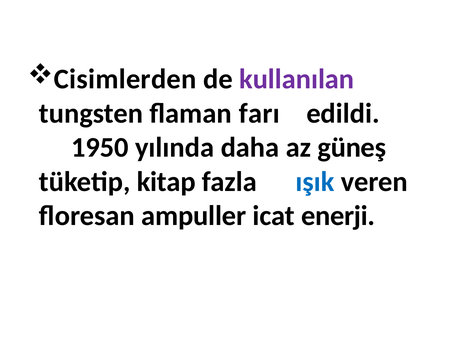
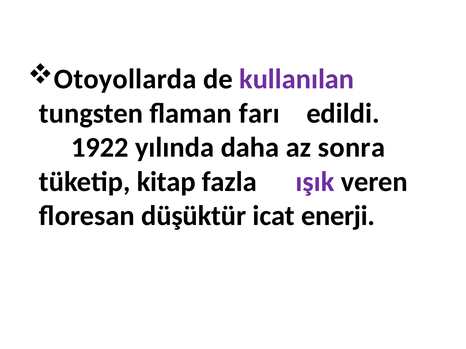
Cisimlerden: Cisimlerden -> Otoyollarda (125, 79)
1950: 1950 -> 1922 (100, 148)
güneş: güneş -> sonra (351, 148)
ışık colour: blue -> purple (315, 182)
ampuller: ampuller -> düşüktür (194, 216)
